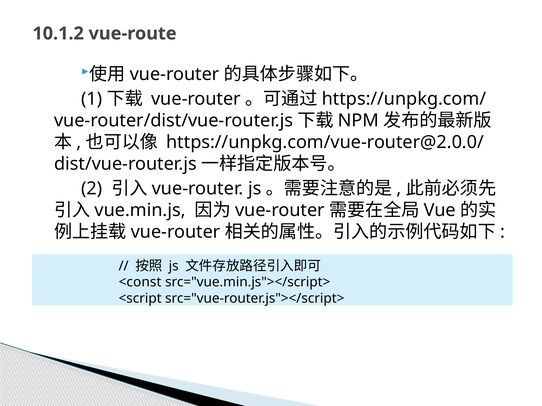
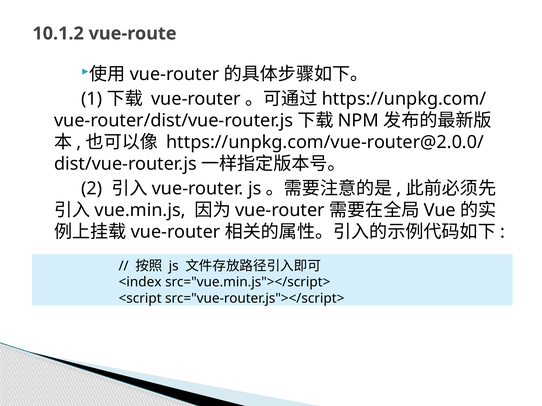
<const: <const -> <index (140, 282)
